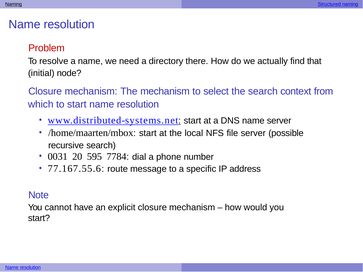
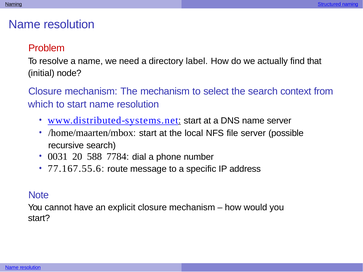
there: there -> label (197, 61)
595: 595 -> 588 (94, 157)
